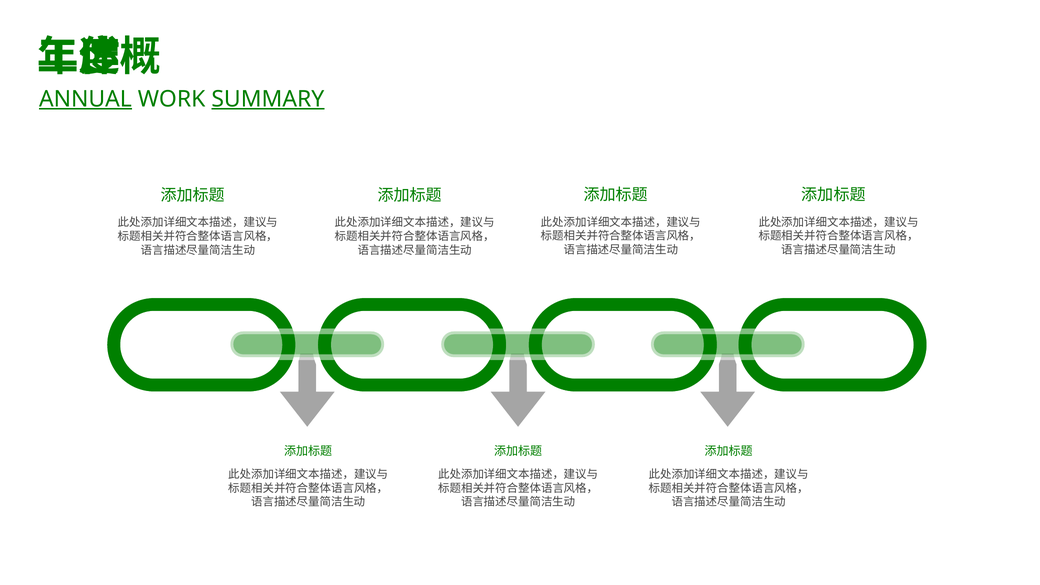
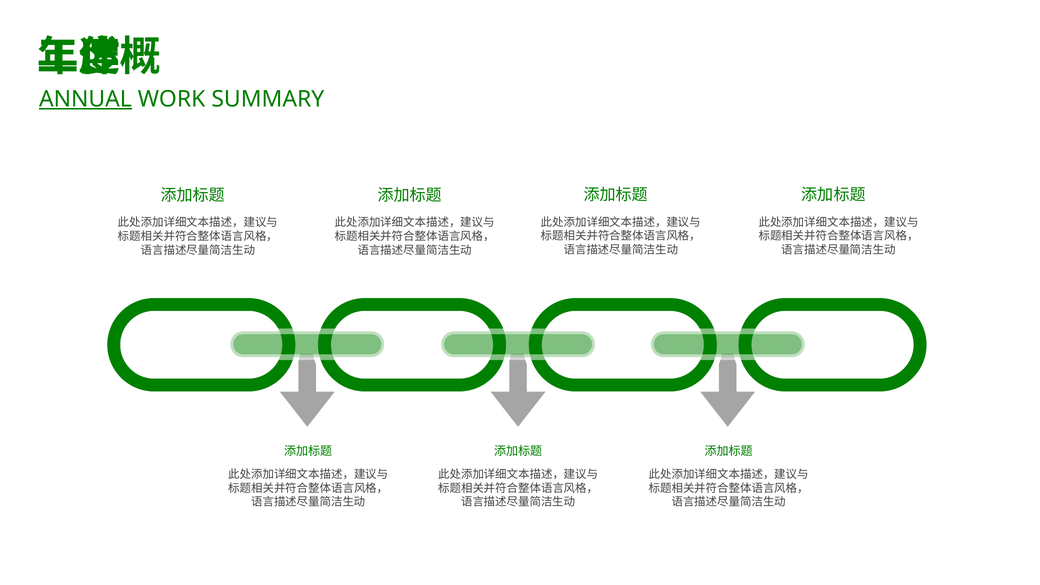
SUMMARY underline: present -> none (268, 99)
